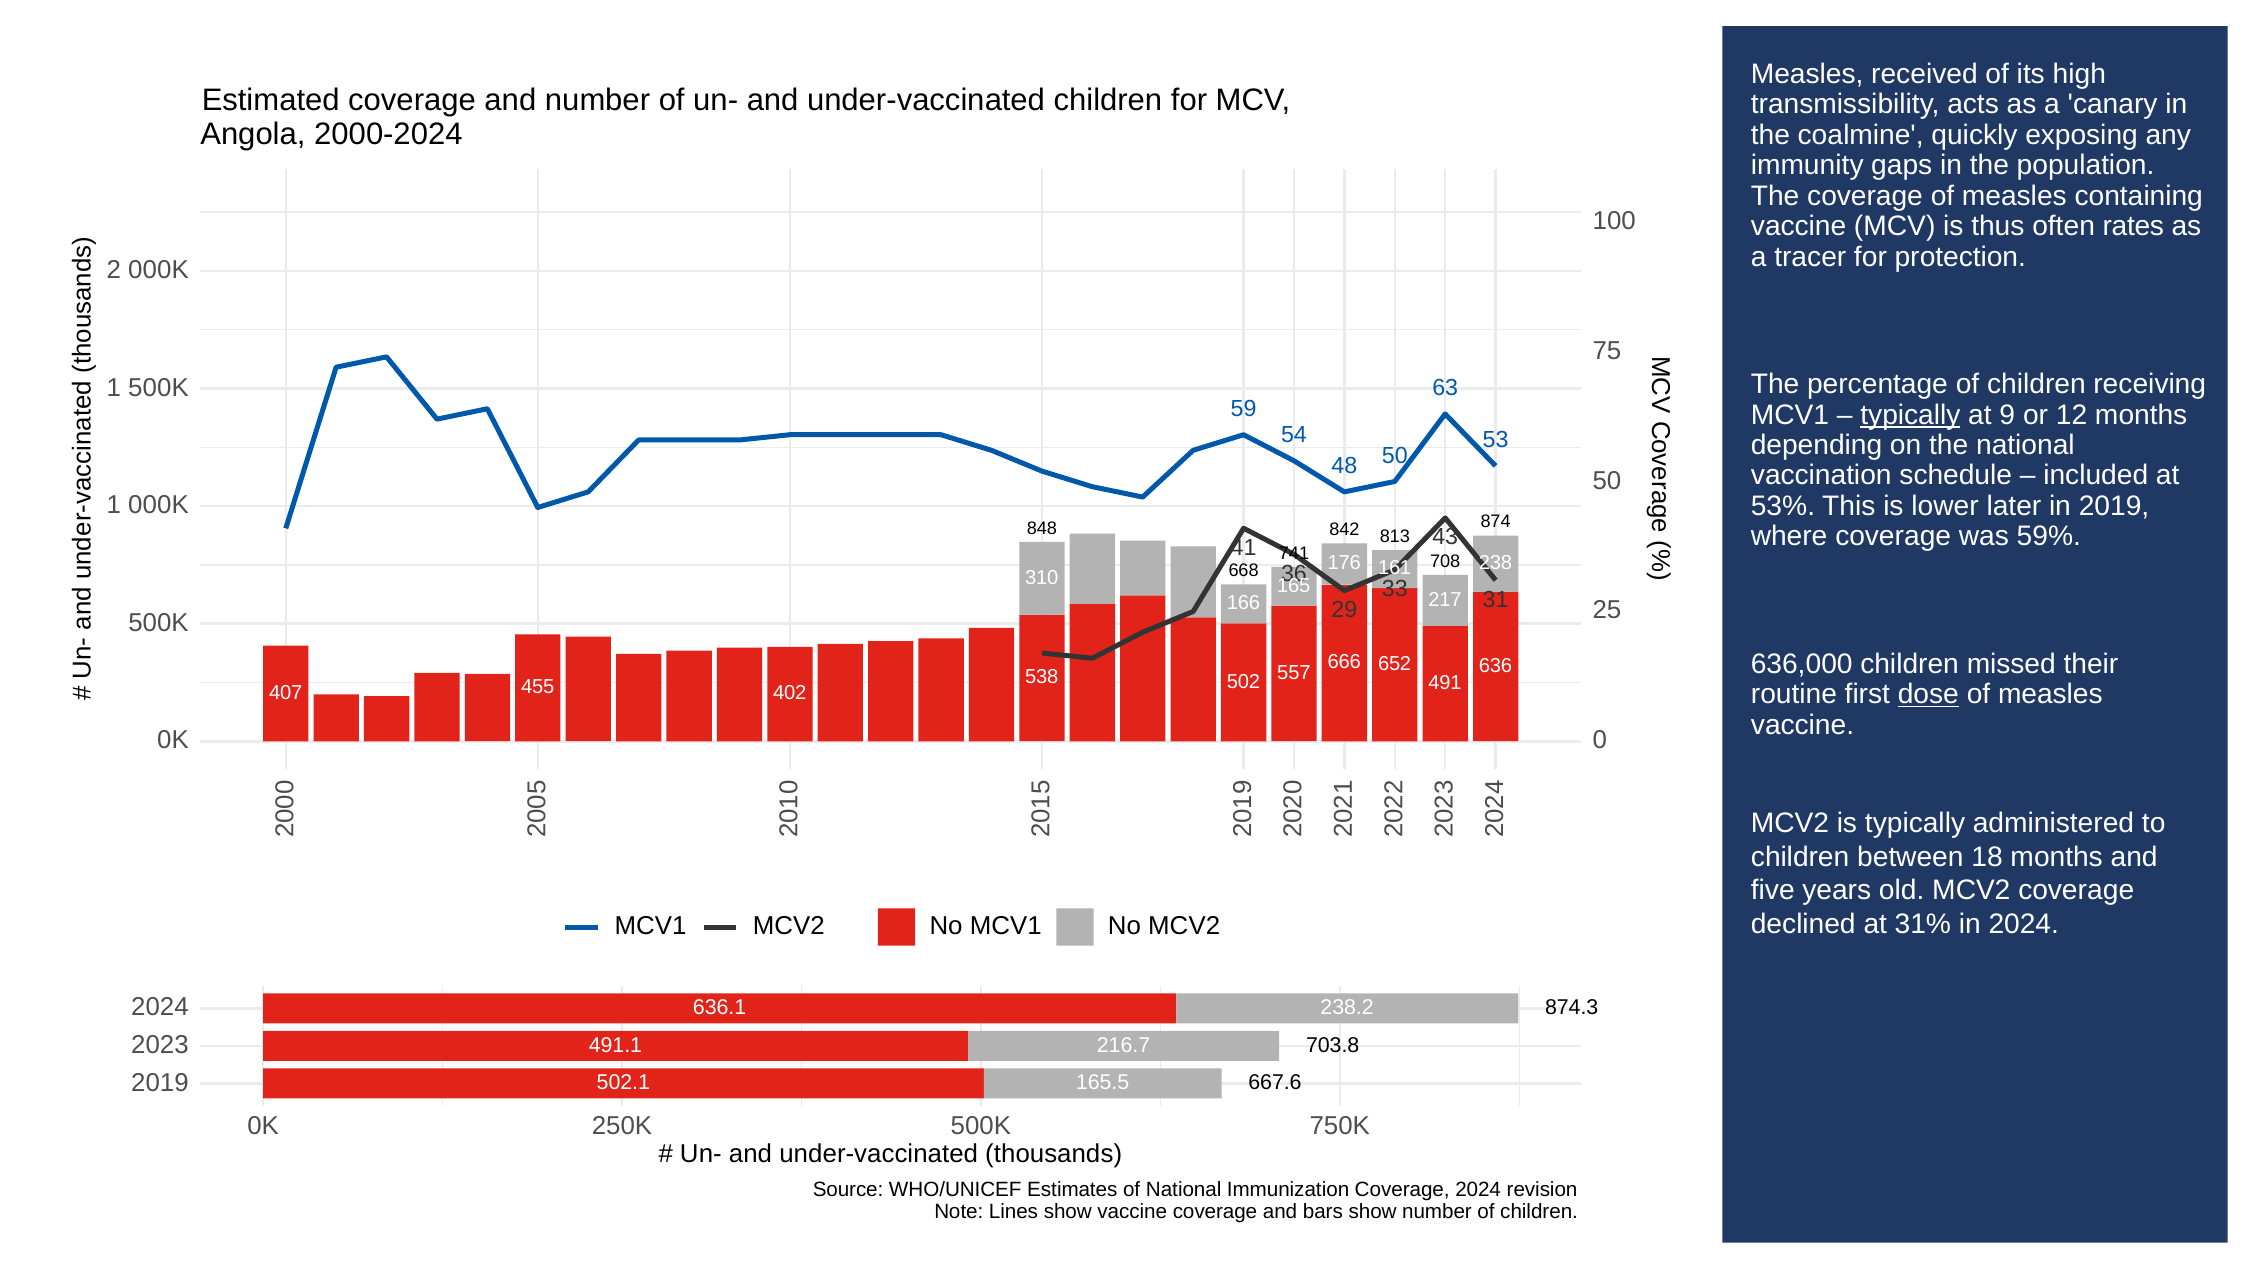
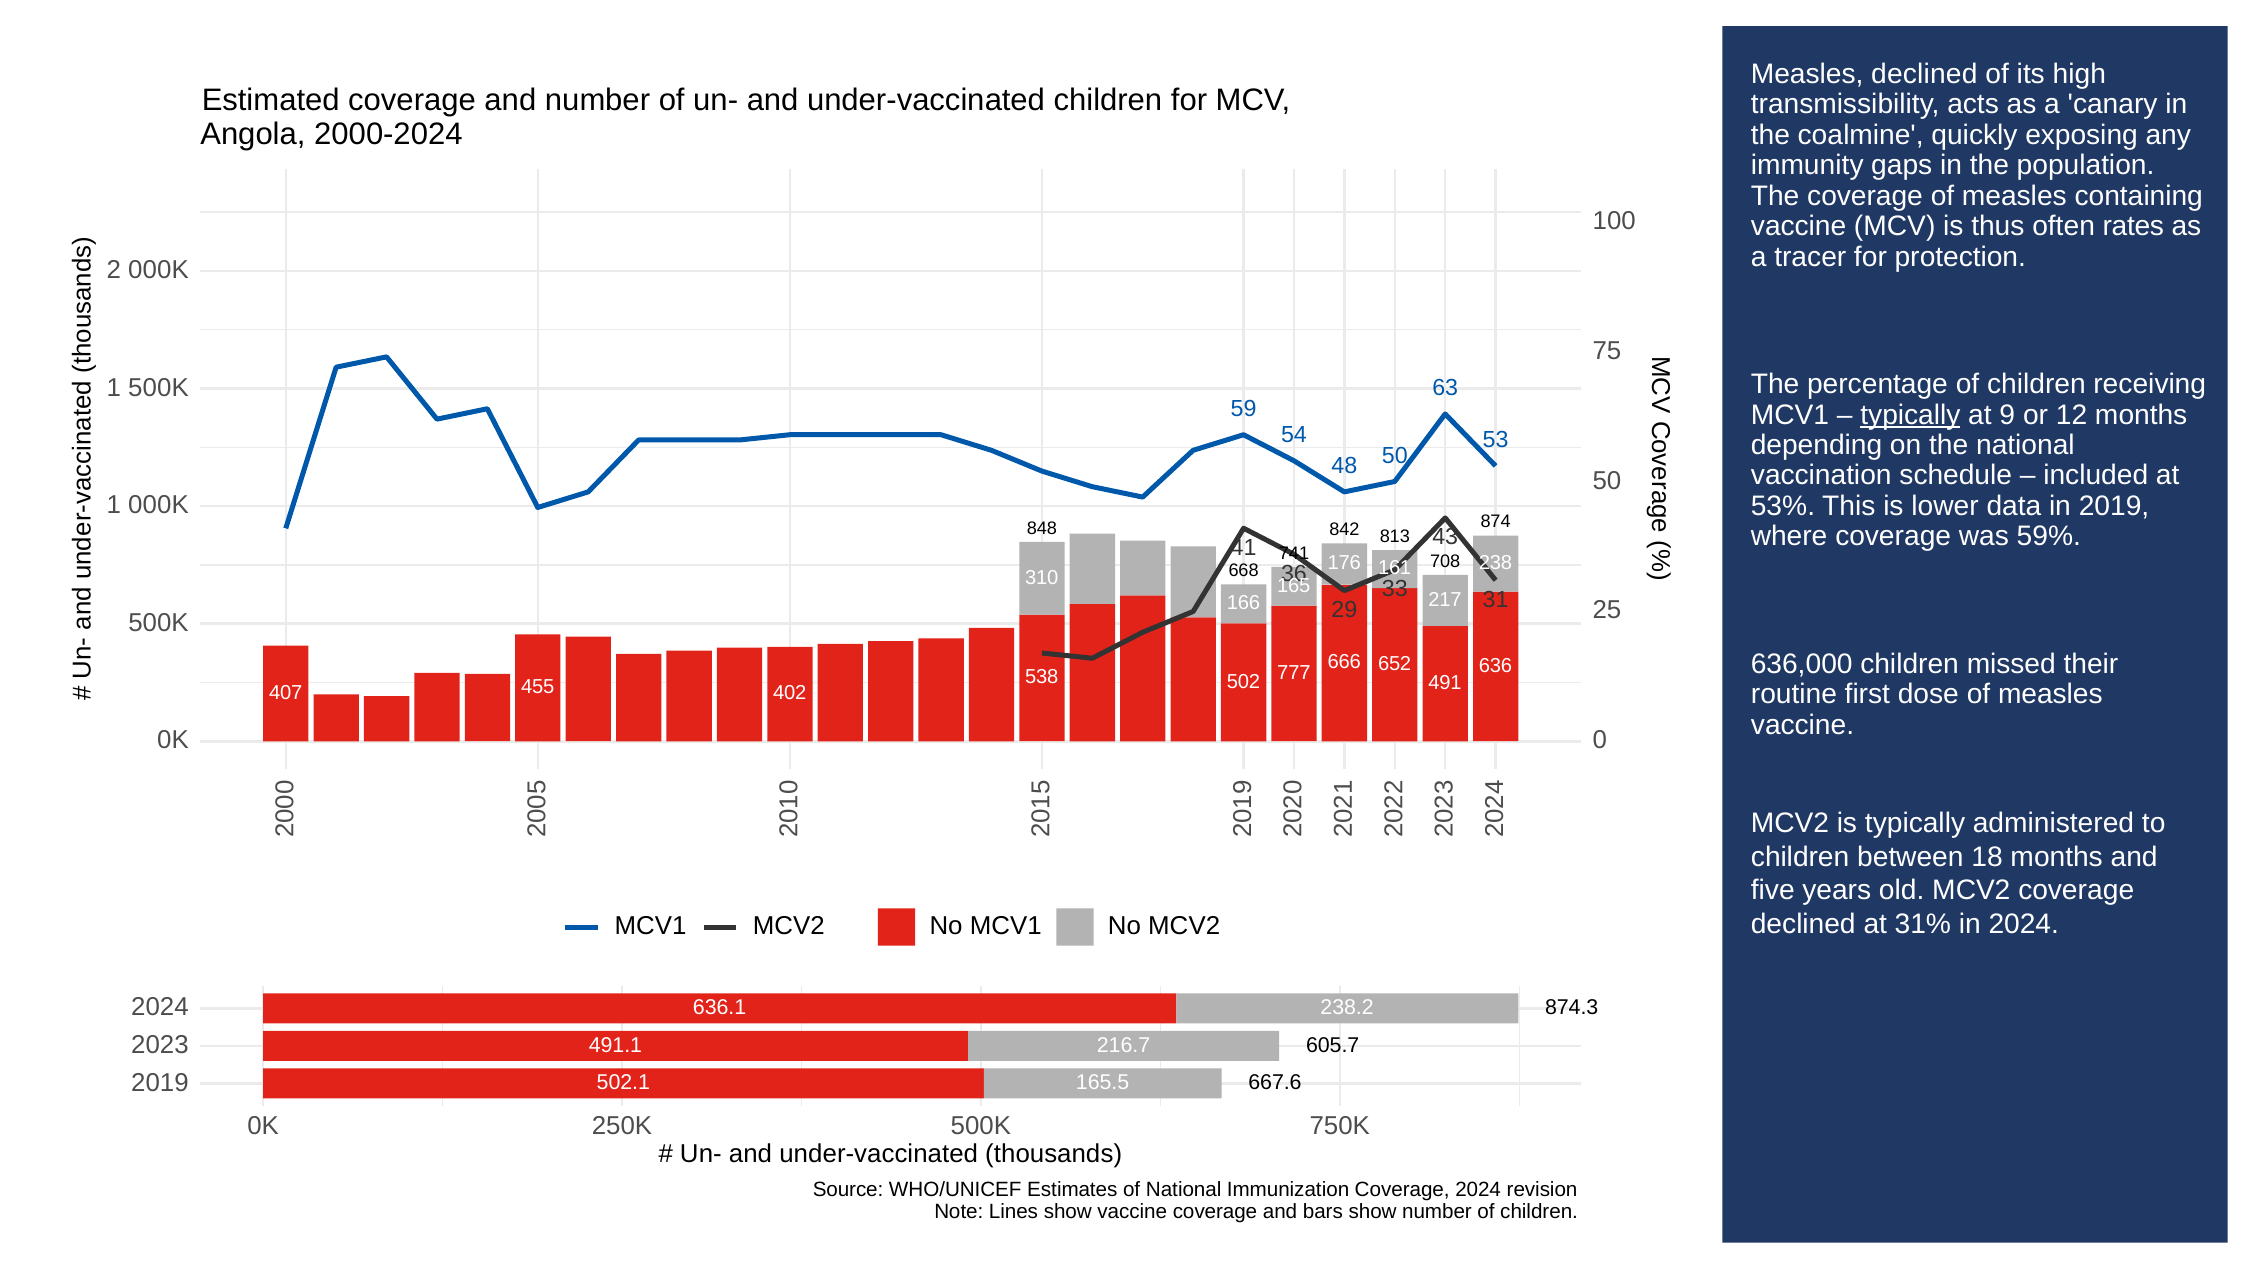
Measles received: received -> declined (1924, 74)
later: later -> data (2014, 506)
557: 557 -> 777 (1294, 673)
dose underline: present -> none (1928, 694)
703.8: 703.8 -> 605.7 (1333, 1045)
